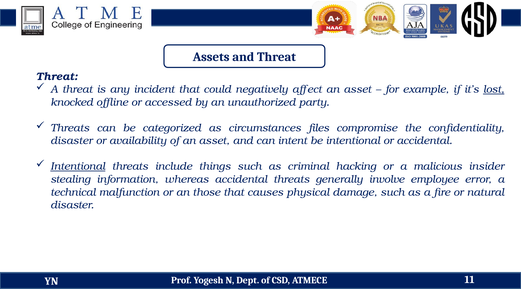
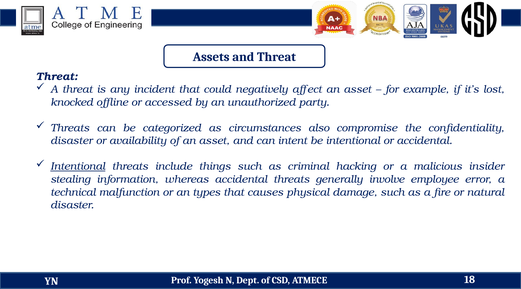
lost underline: present -> none (494, 89)
files: files -> also (319, 128)
those: those -> types (207, 192)
11: 11 -> 18 (470, 280)
